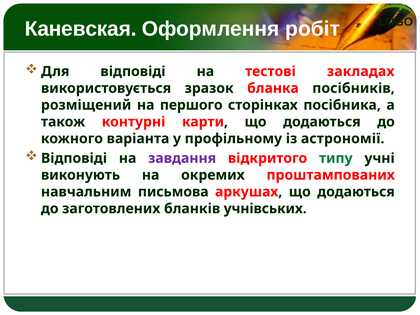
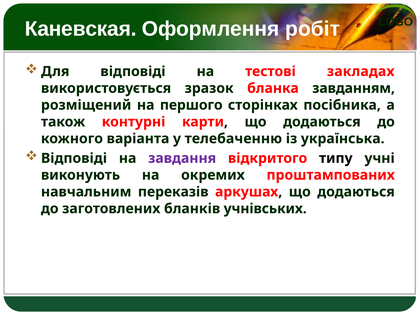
посібників: посібників -> завданням (354, 88)
профільному: профільному -> телебаченню (233, 139)
астрономії: астрономії -> українська (343, 139)
типу colour: green -> black (336, 158)
письмова: письмова -> переказів (173, 192)
